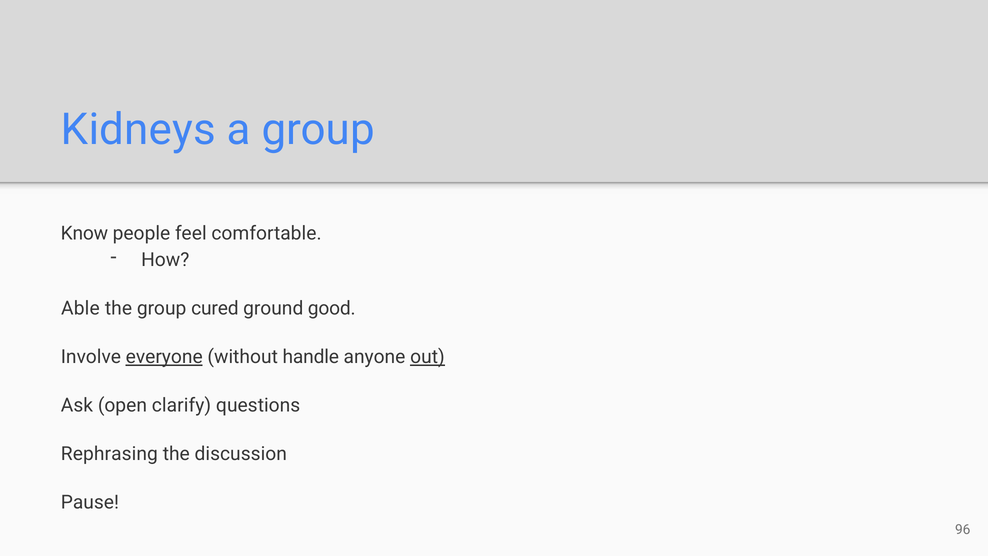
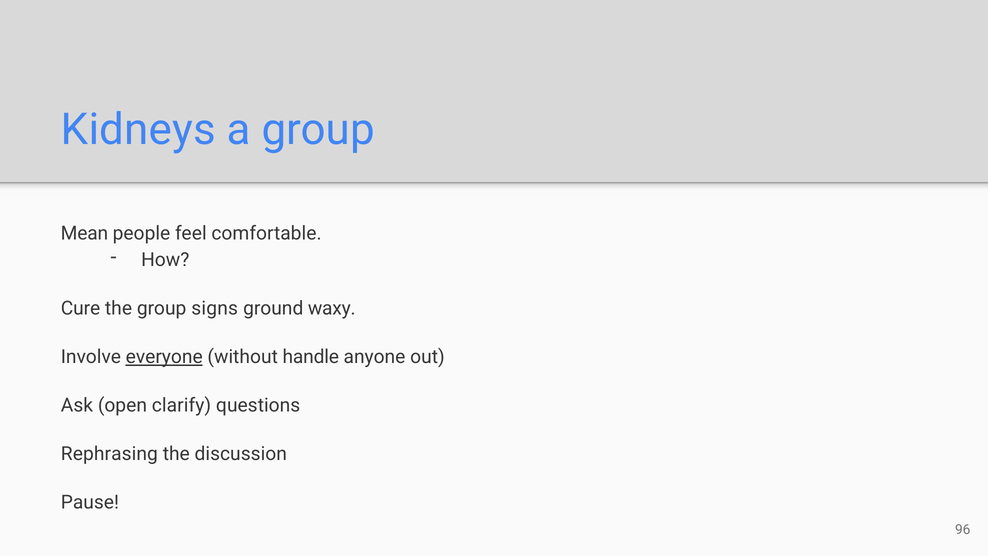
Know: Know -> Mean (84, 234)
Able: Able -> Cure (81, 308)
cured: cured -> signs (215, 308)
good: good -> waxy (332, 308)
out underline: present -> none (427, 357)
